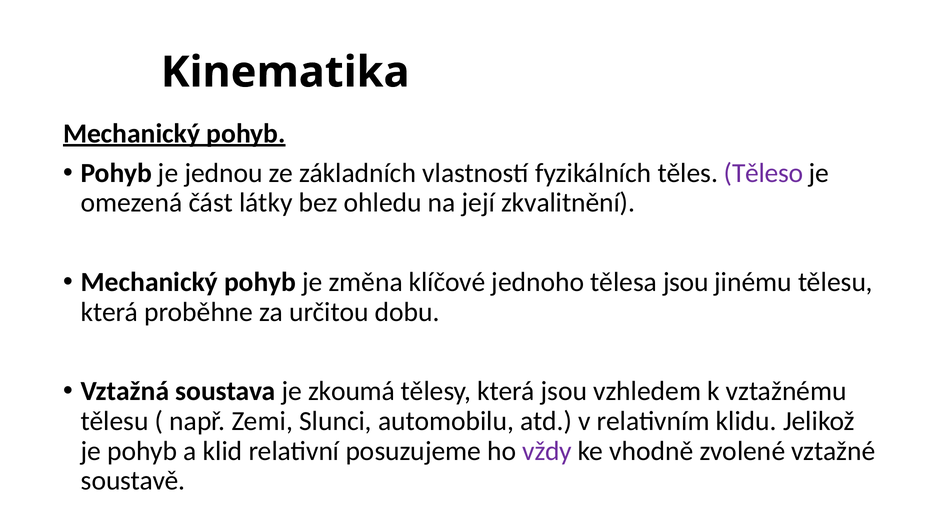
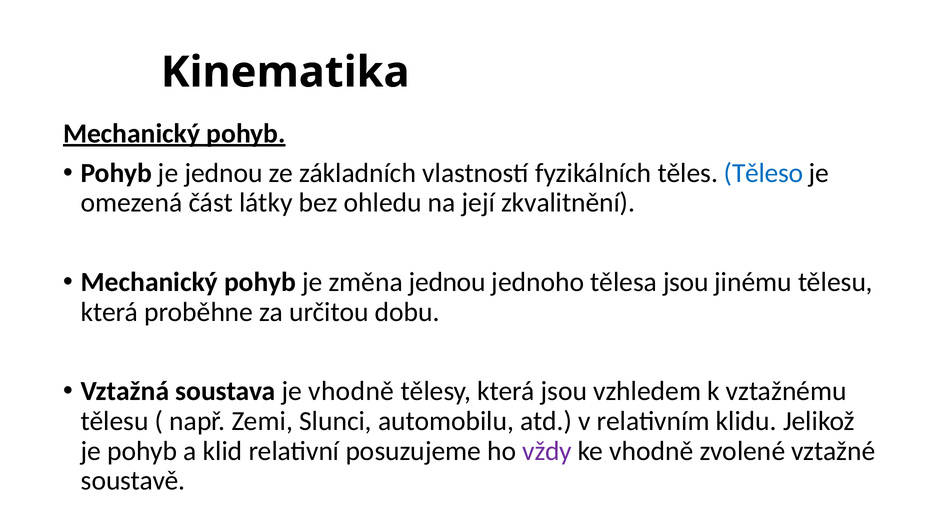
Těleso colour: purple -> blue (764, 173)
změna klíčové: klíčové -> jednou (447, 282)
je zkoumá: zkoumá -> vhodně (351, 391)
